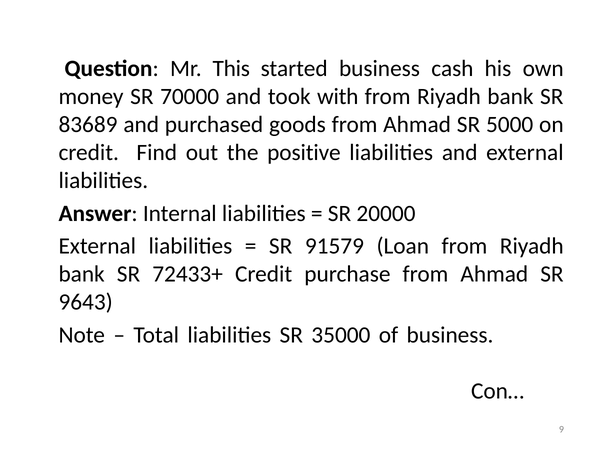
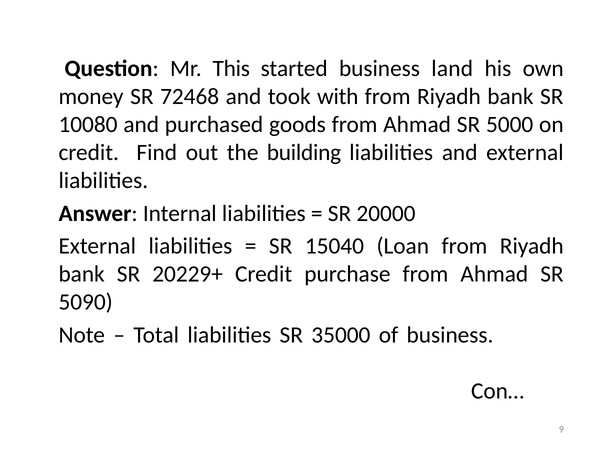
cash: cash -> land (452, 69)
70000: 70000 -> 72468 (190, 97)
83689: 83689 -> 10080 (88, 125)
positive: positive -> building (304, 153)
91579: 91579 -> 15040 (334, 246)
72433+: 72433+ -> 20229+ (188, 274)
9643: 9643 -> 5090 (86, 302)
